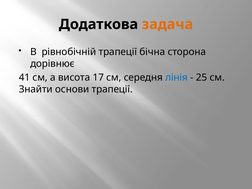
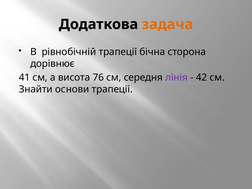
17: 17 -> 76 (98, 77)
лінія colour: blue -> purple (177, 77)
25: 25 -> 42 (202, 77)
